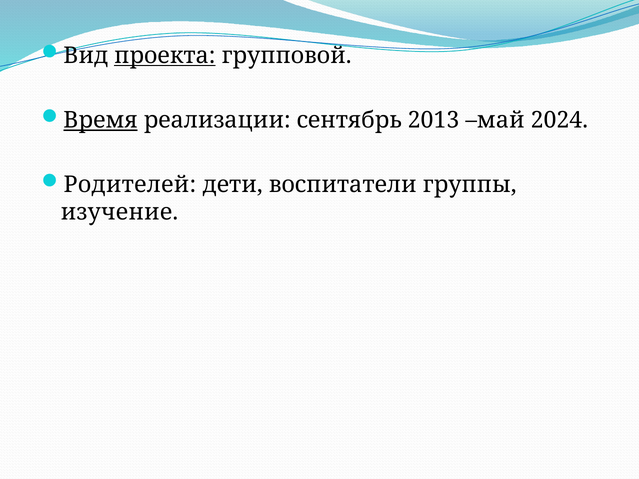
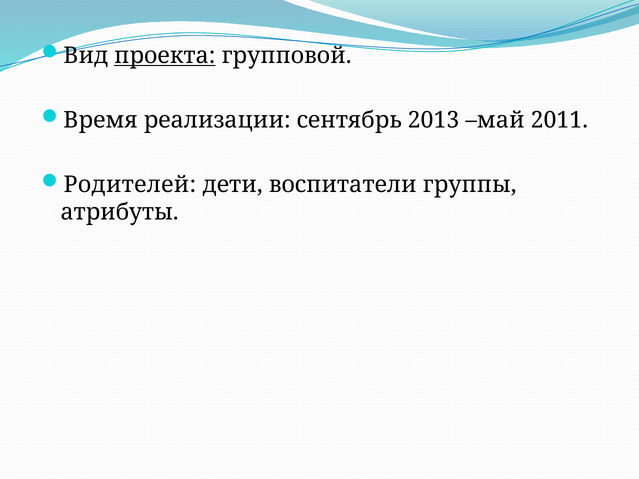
Время underline: present -> none (100, 120)
2024: 2024 -> 2011 (559, 120)
изучение: изучение -> атрибуты (120, 212)
